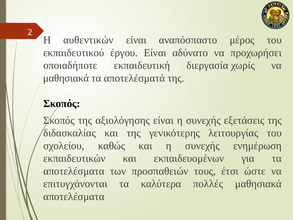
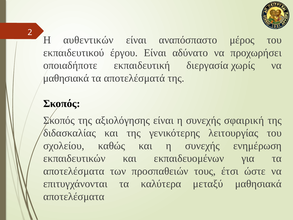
εξετάσεις: εξετάσεις -> σφαιρική (244, 120)
πολλές: πολλές -> μεταξύ (208, 184)
